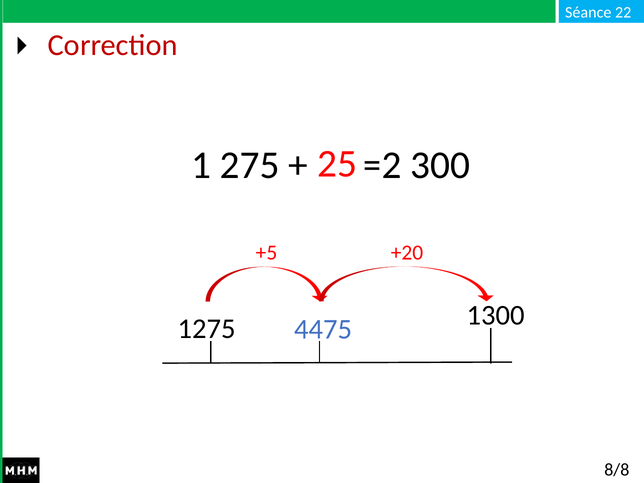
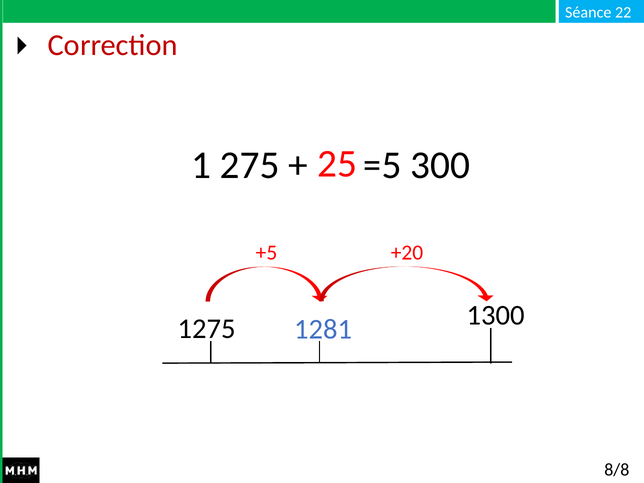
=2: =2 -> =5 (382, 165)
4475: 4475 -> 1281 (323, 329)
